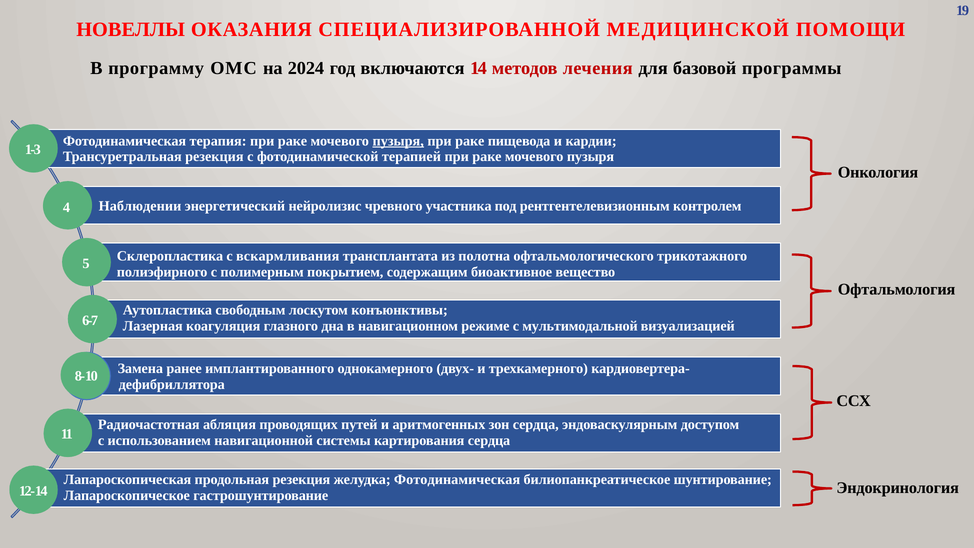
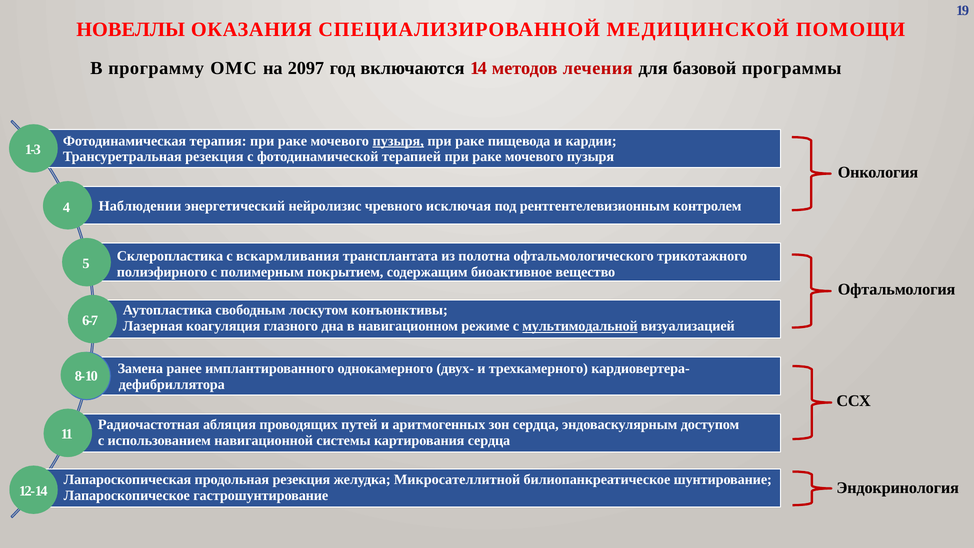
2024: 2024 -> 2097 (306, 68)
участника: участника -> исключая (458, 206)
мультимодальной underline: none -> present (580, 326)
желудка Фотодинамическая: Фотодинамическая -> Микросателлитной (457, 480)
